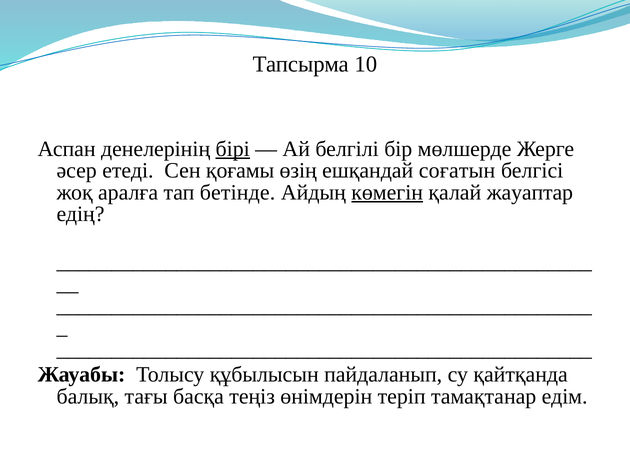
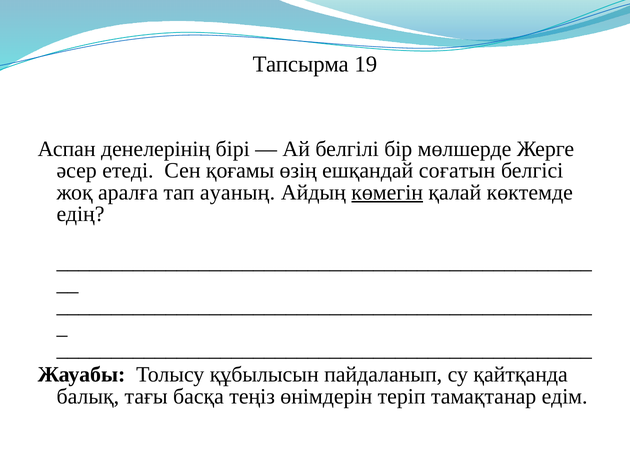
10: 10 -> 19 (366, 64)
бірі underline: present -> none (233, 149)
бетінде: бетінде -> ауаның (238, 192)
жауаптар: жауаптар -> көктемде (530, 192)
